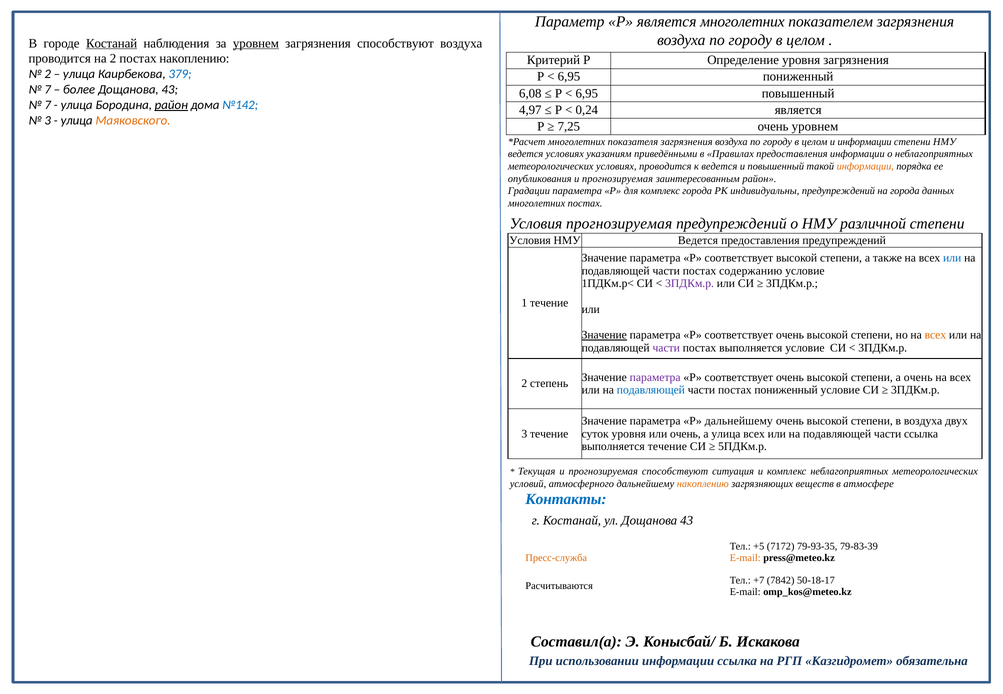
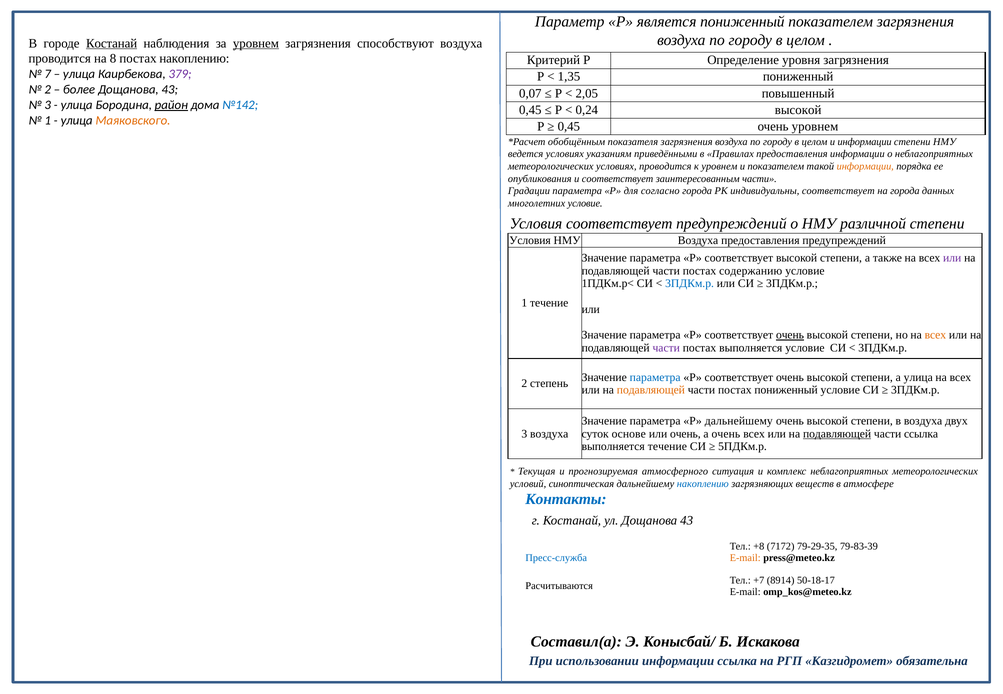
является многолетних: многолетних -> пониженный (742, 22)
на 2: 2 -> 8 (113, 59)
2: 2 -> 7 (48, 74)
379 colour: blue -> purple (180, 74)
6,95: 6,95 -> 1,35 (569, 77)
7: 7 -> 2 (48, 90)
6,08: 6,08 -> 0,07 (530, 93)
6,95: 6,95 -> 2,05 (587, 93)
7: 7 -> 3 (48, 105)
4,97: 4,97 -> 0,45 (530, 110)
0,24 является: является -> высокой (798, 110)
3: 3 -> 1 (48, 121)
7,25: 7,25 -> 0,45 (569, 126)
многолетних: многолетних -> обобщённым (577, 142)
к ведется: ведется -> уровнем (719, 166)
и повышенный: повышенный -> показателем (776, 166)
опубликования и прогнозируемая: прогнозируемая -> соответствует (618, 179)
заинтересованным район: район -> части (759, 179)
для комплекс: комплекс -> согласно (660, 191)
индивидуальны предупреждений: предупреждений -> соответствует (838, 191)
многолетних постах: постах -> условие (585, 203)
Условия прогнозируемая: прогнозируемая -> соответствует (619, 224)
Ведется: Ведется -> Воздуха (698, 240)
или colour: blue -> purple (952, 258)
3ПДКм.р colour: purple -> blue (690, 284)
Значение underline: present -> none (604, 335)
очень underline: none -> present (790, 335)
параметра colour: purple -> blue (655, 377)
а очень: очень -> улица (918, 377)
подавляющей colour: blue -> orange (651, 390)
3 течение: течение -> воздуха (549, 434)
суток уровня: уровня -> основе (629, 434)
а улица: улица -> очень (726, 434)
подавляющей underline: none -> present (837, 434)
прогнозируемая способствуют: способствуют -> атмосферного (675, 472)
атмосферного: атмосферного -> синоптическая (581, 484)
накоплению colour: orange -> blue (703, 484)
+5: +5 -> +8 (759, 547)
79-93-35: 79-93-35 -> 79-29-35 (817, 547)
Пресс-служба colour: orange -> blue (556, 558)
7842: 7842 -> 8914 (781, 581)
